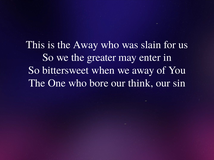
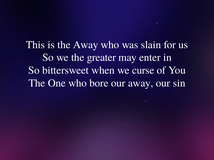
we away: away -> curse (143, 70)
our think: think -> away (141, 83)
